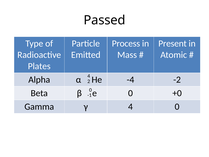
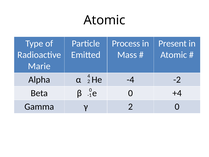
Passed: Passed -> Atomic (104, 20)
Plates: Plates -> Marie (39, 66)
+0: +0 -> +4 (177, 93)
γ 4: 4 -> 2 (130, 106)
